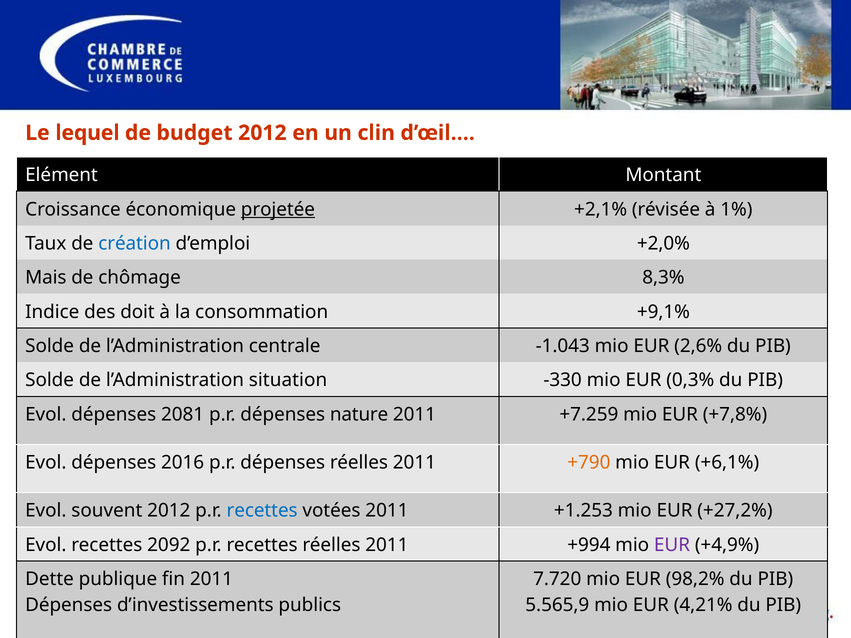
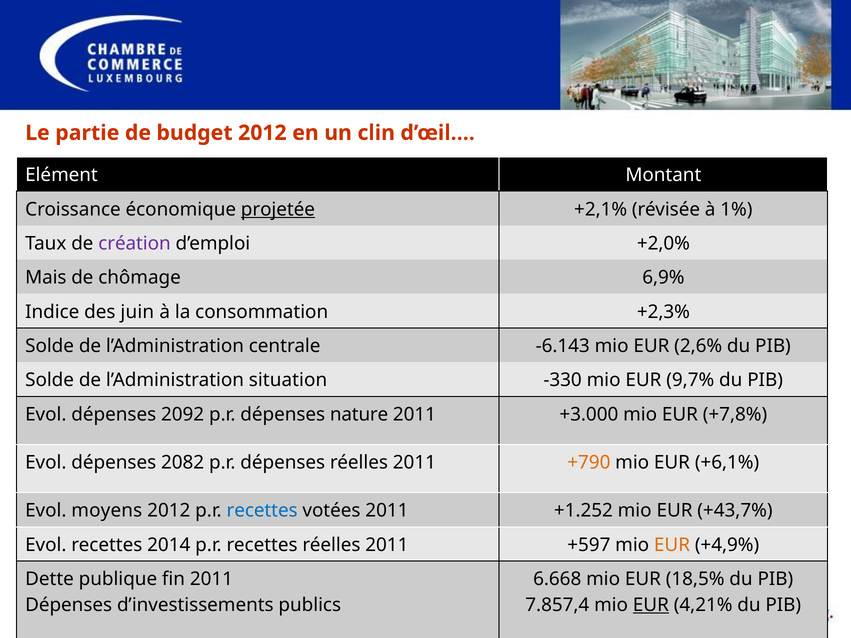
lequel: lequel -> partie (87, 133)
création colour: blue -> purple (134, 244)
8,3%: 8,3% -> 6,9% (663, 278)
doit: doit -> juin (137, 312)
+9,1%: +9,1% -> +2,3% (663, 312)
-1.043: -1.043 -> -6.143 (563, 346)
0,3%: 0,3% -> 9,7% (690, 380)
2081: 2081 -> 2092 (183, 415)
+7.259: +7.259 -> +3.000 (589, 415)
2016: 2016 -> 2082 (183, 463)
souvent: souvent -> moyens (107, 511)
+1.253: +1.253 -> +1.252 (583, 511)
+27,2%: +27,2% -> +43,7% (735, 511)
2092: 2092 -> 2014 (169, 545)
+994: +994 -> +597 (589, 545)
EUR colour: purple -> orange (672, 545)
7.720: 7.720 -> 6.668 (557, 579)
98,2%: 98,2% -> 18,5% (695, 579)
5.565,9: 5.565,9 -> 7.857,4 (557, 605)
EUR underline: none -> present (651, 605)
